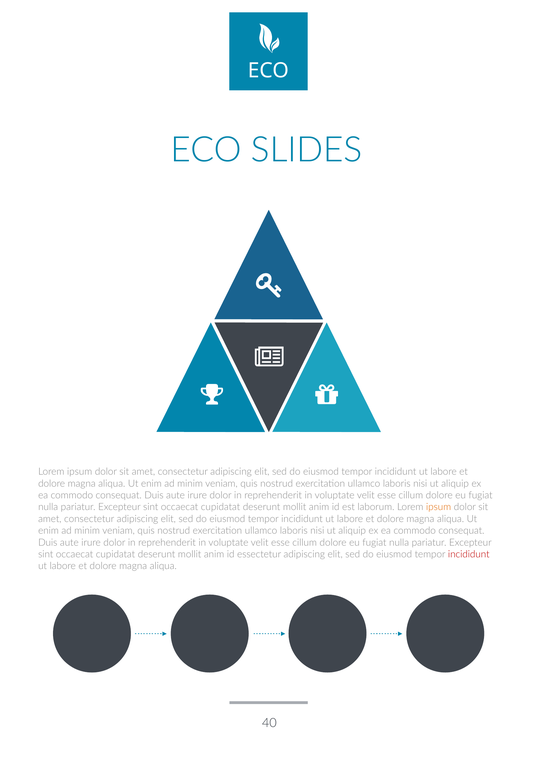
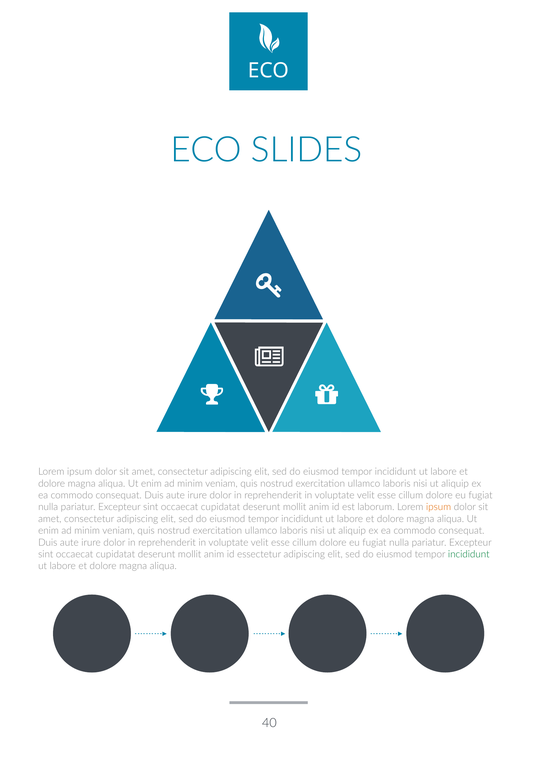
incididunt colour: red -> green (469, 554)
